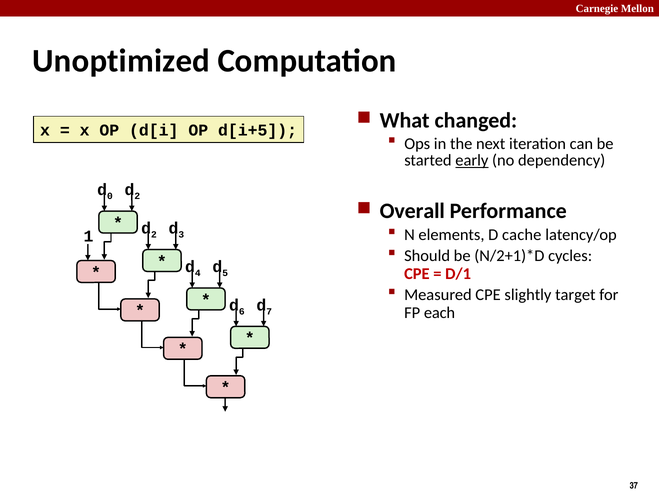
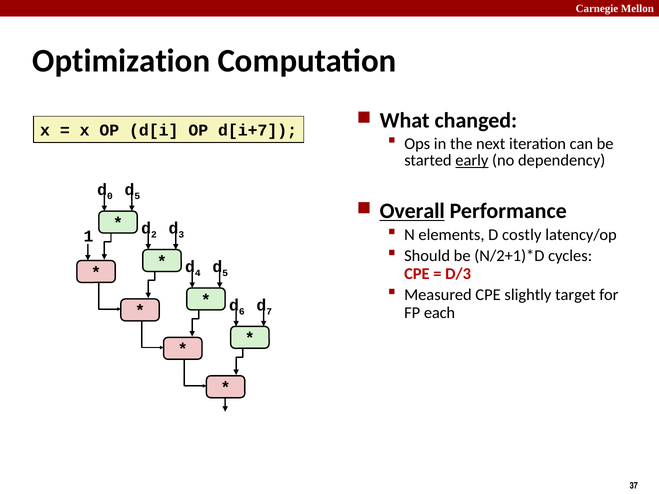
Unoptimized: Unoptimized -> Optimization (121, 61)
d[i+5: d[i+5 -> d[i+7 (258, 131)
2: 2 -> 5 (137, 196)
Overall underline: none -> present (412, 211)
cache: cache -> costly (522, 235)
D/1: D/1 -> D/3 (458, 274)
